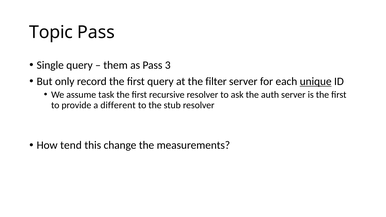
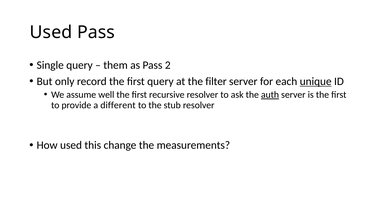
Topic: Topic -> Used (51, 32)
3: 3 -> 2 (168, 65)
task: task -> well (106, 95)
auth underline: none -> present (270, 95)
How tend: tend -> used (71, 145)
